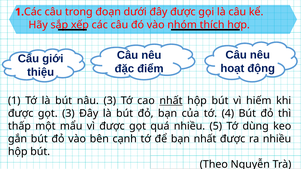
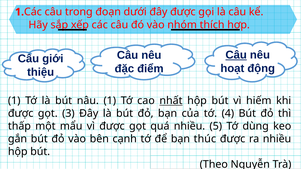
Câu underline: none -> present (236, 55)
nâu 3: 3 -> 1 (110, 101)
bạn nhất: nhất -> thúc (205, 139)
